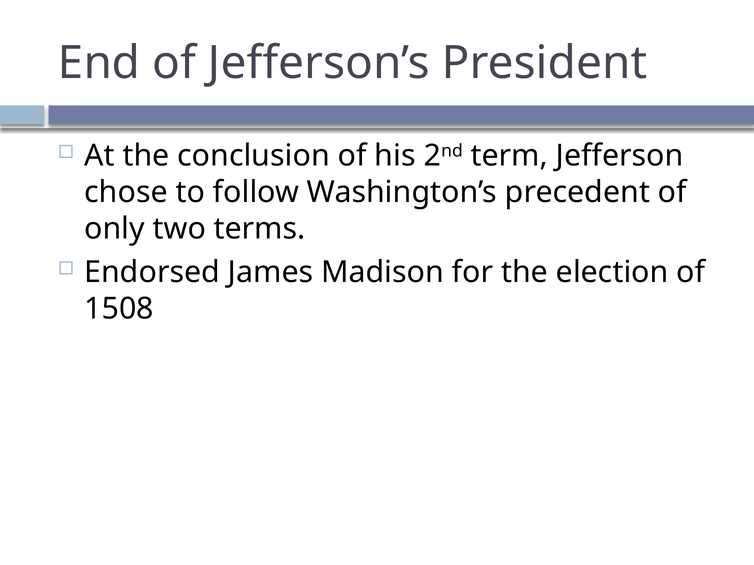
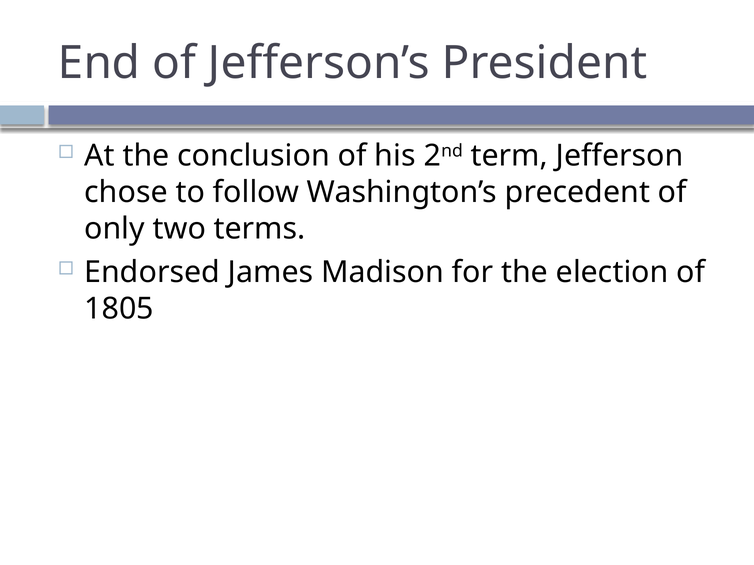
1508: 1508 -> 1805 (119, 309)
